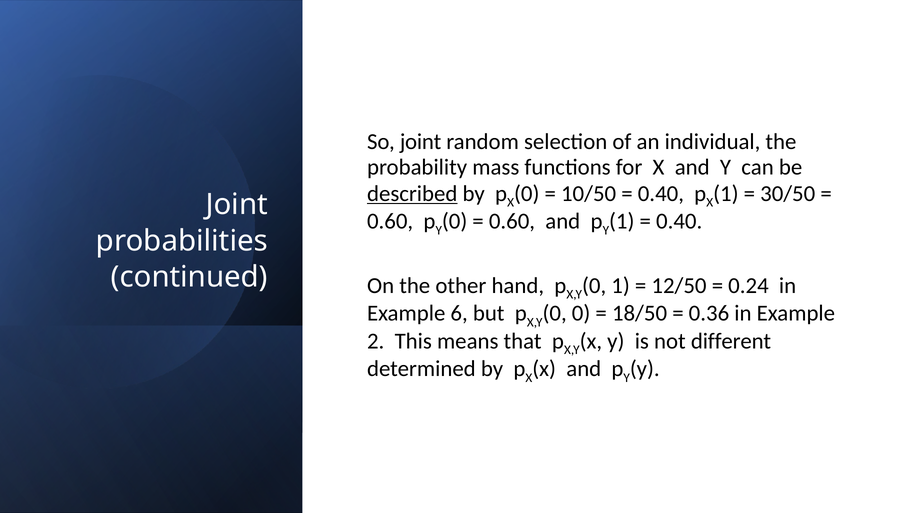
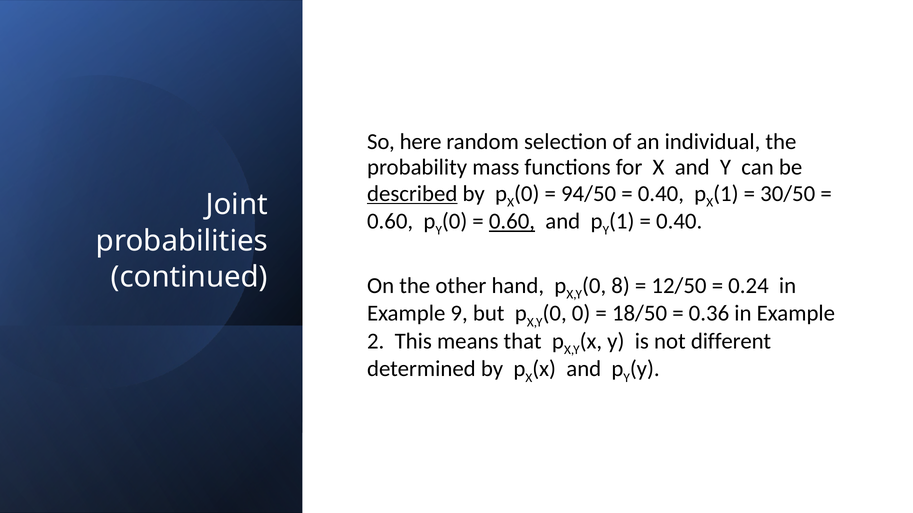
So joint: joint -> here (421, 142)
10/50: 10/50 -> 94/50 (589, 194)
0.60 underline: none -> present (512, 222)
0 1: 1 -> 8 (621, 286)
6: 6 -> 9 (459, 314)
